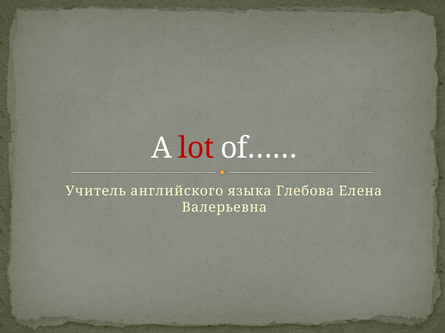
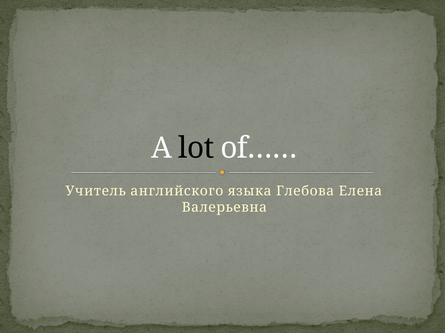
lot colour: red -> black (196, 148)
